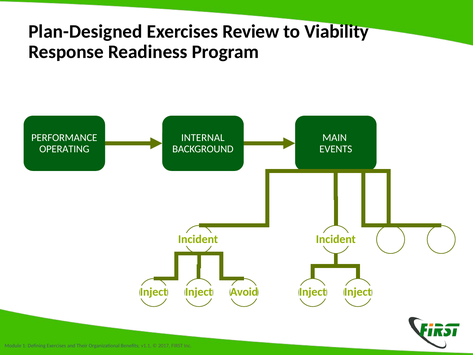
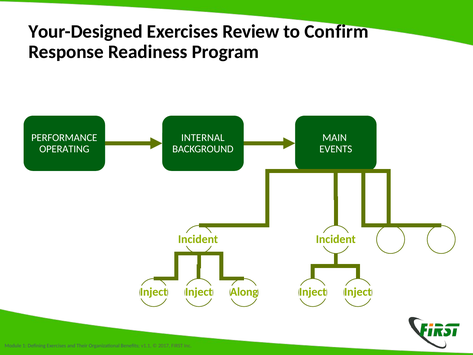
Plan-Designed: Plan-Designed -> Your-Designed (86, 31)
Viability: Viability -> Confirm (337, 31)
Avoid: Avoid -> Along (244, 292)
